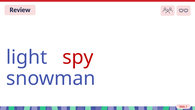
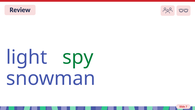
spy colour: red -> green (78, 57)
